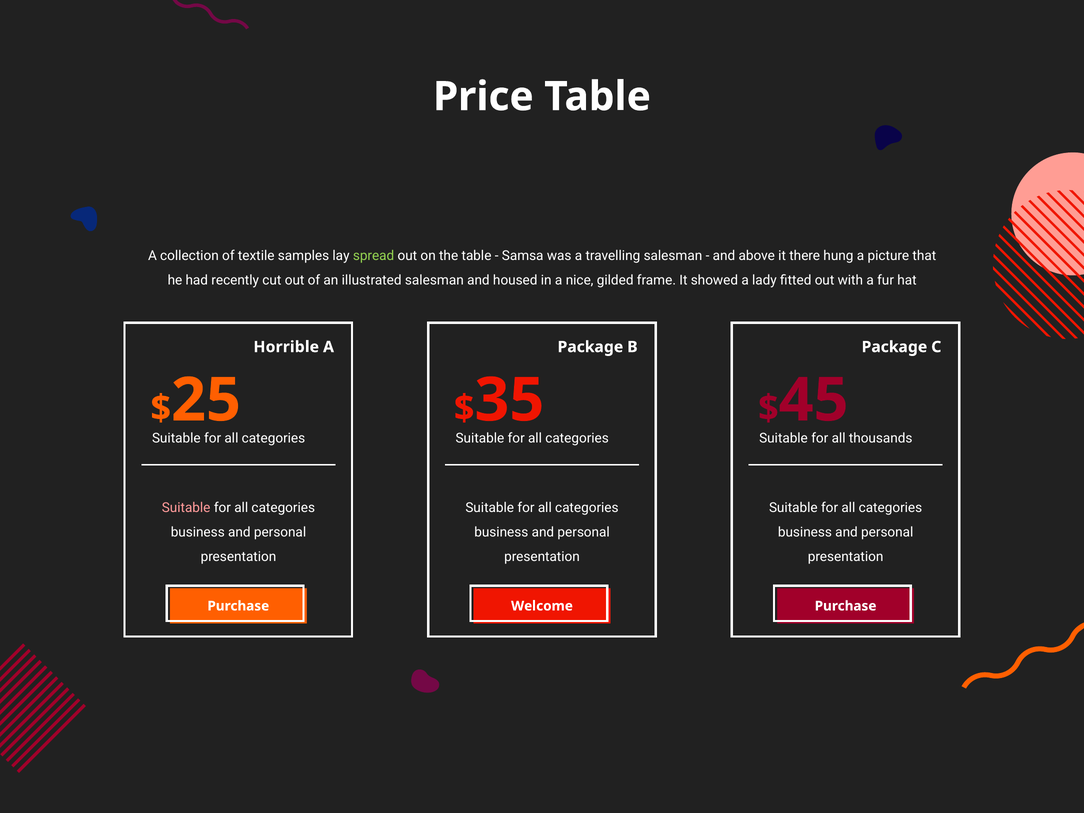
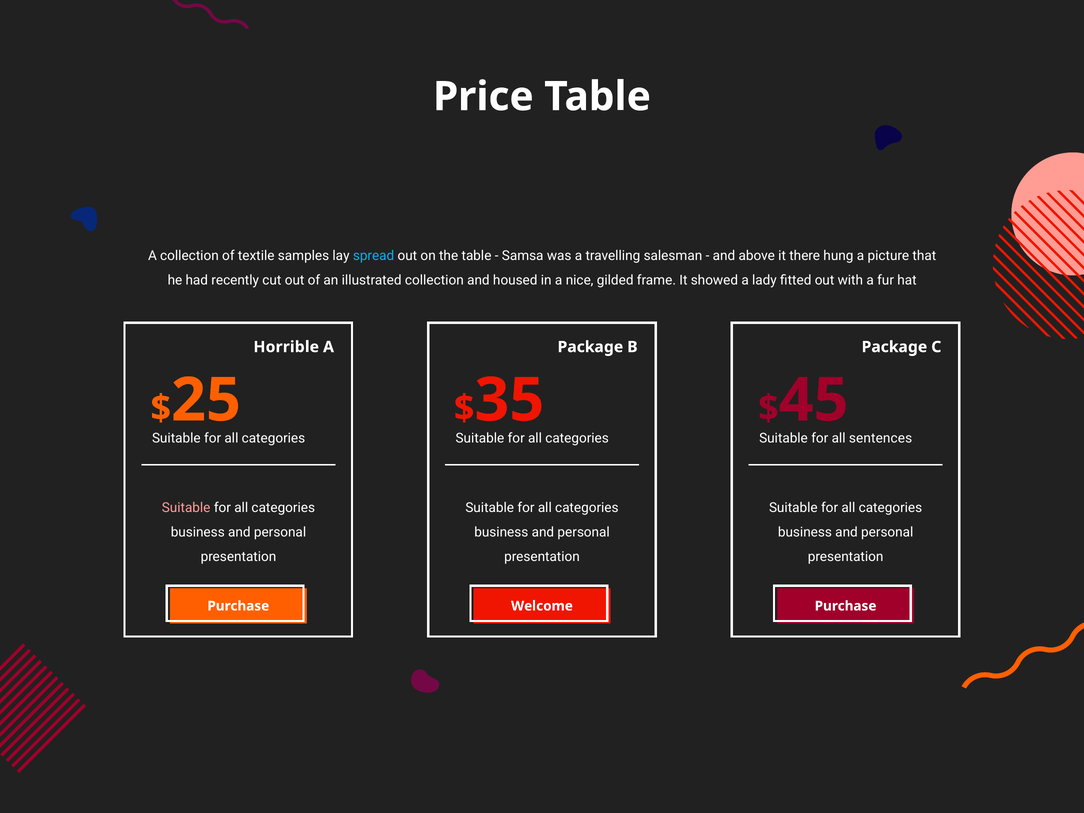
spread colour: light green -> light blue (374, 256)
illustrated salesman: salesman -> collection (434, 280)
thousands: thousands -> sentences (881, 438)
